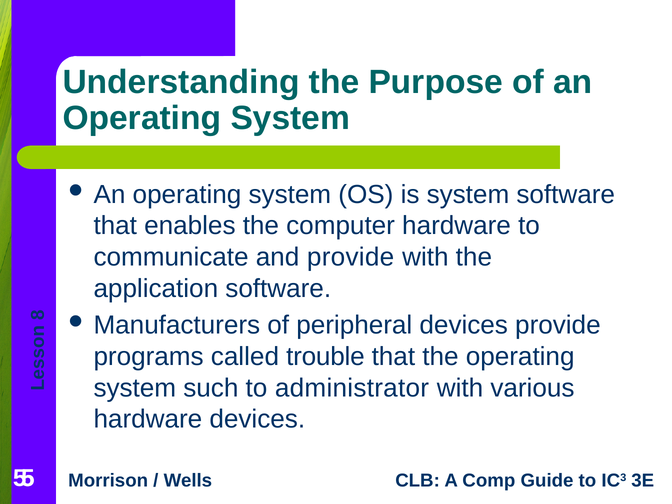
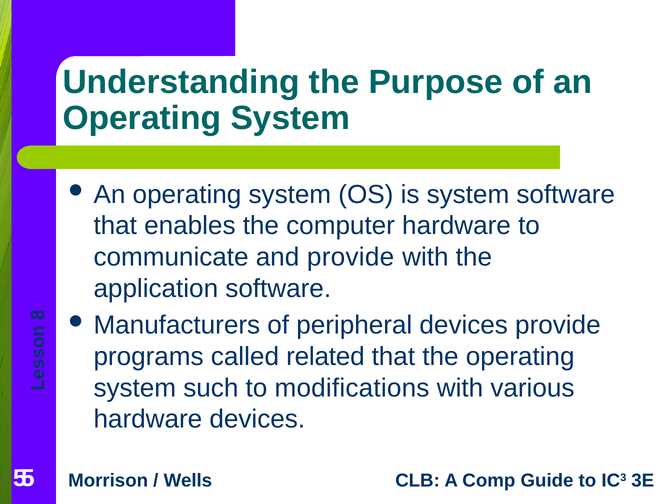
trouble: trouble -> related (325, 357)
administrator: administrator -> modifications (352, 388)
